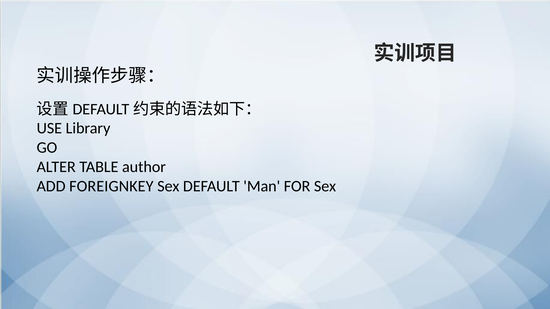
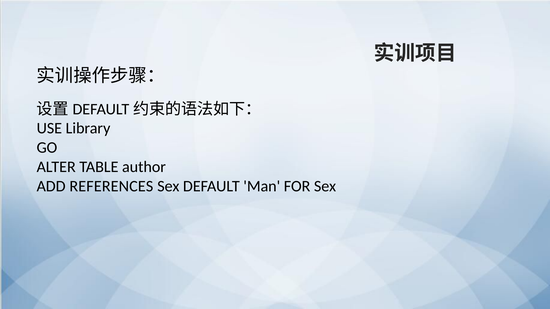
FOREIGNKEY: FOREIGNKEY -> REFERENCES (111, 186)
